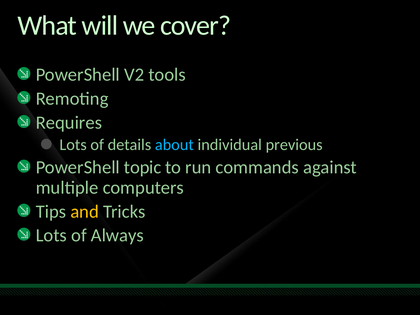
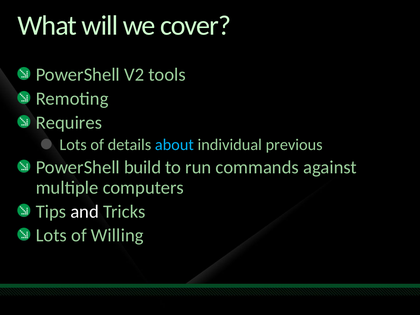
topic: topic -> build (143, 167)
and colour: yellow -> white (85, 212)
Always: Always -> Willing (117, 235)
